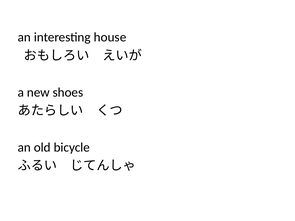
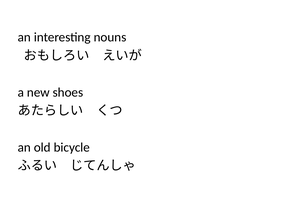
house: house -> nouns (110, 37)
